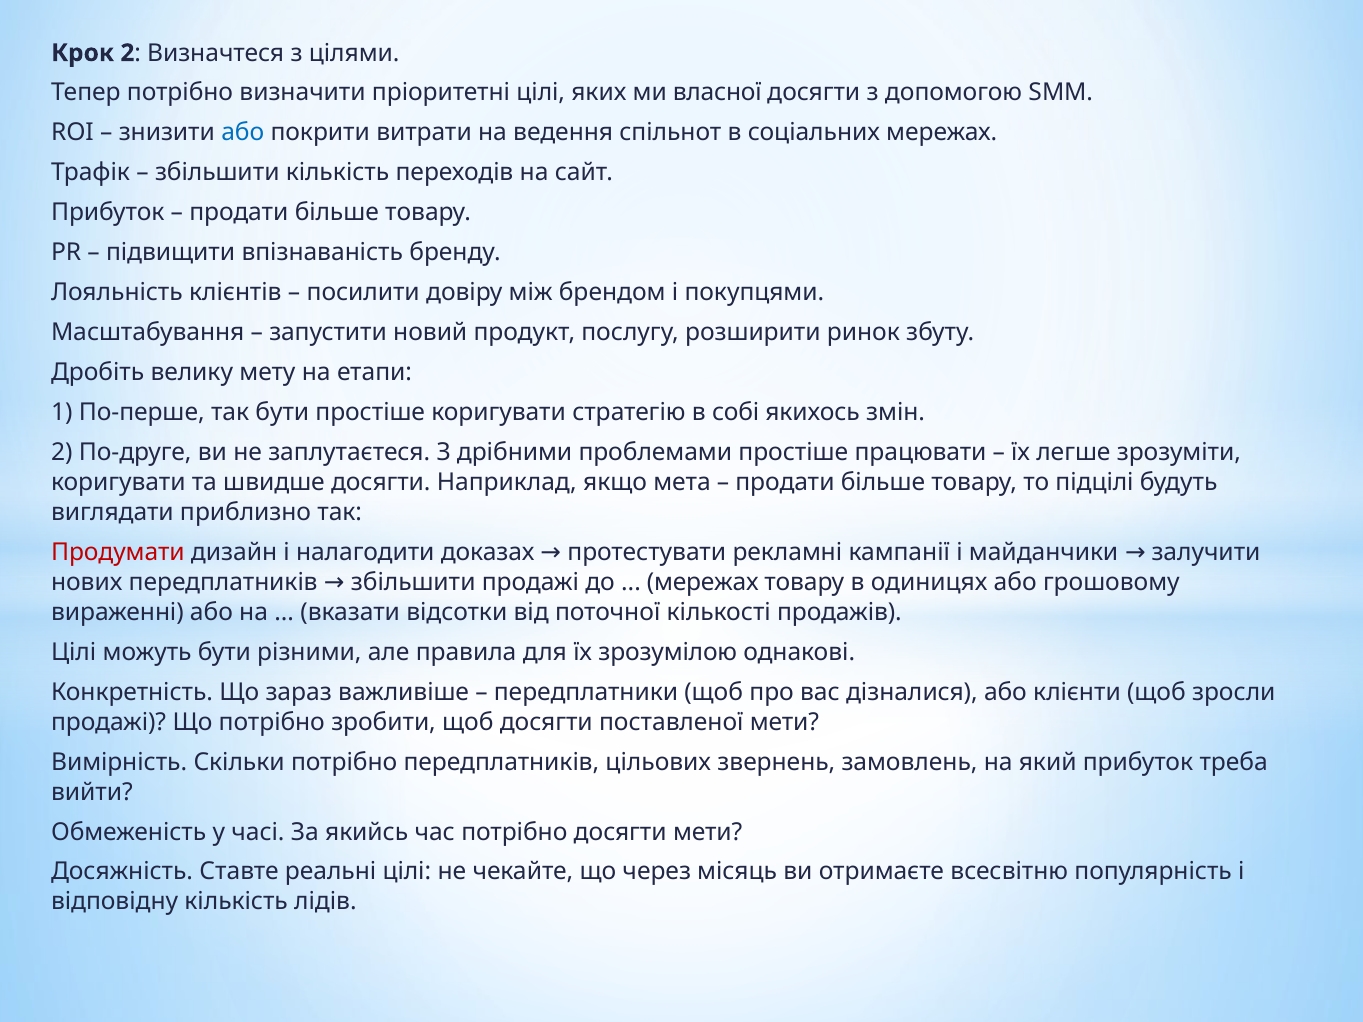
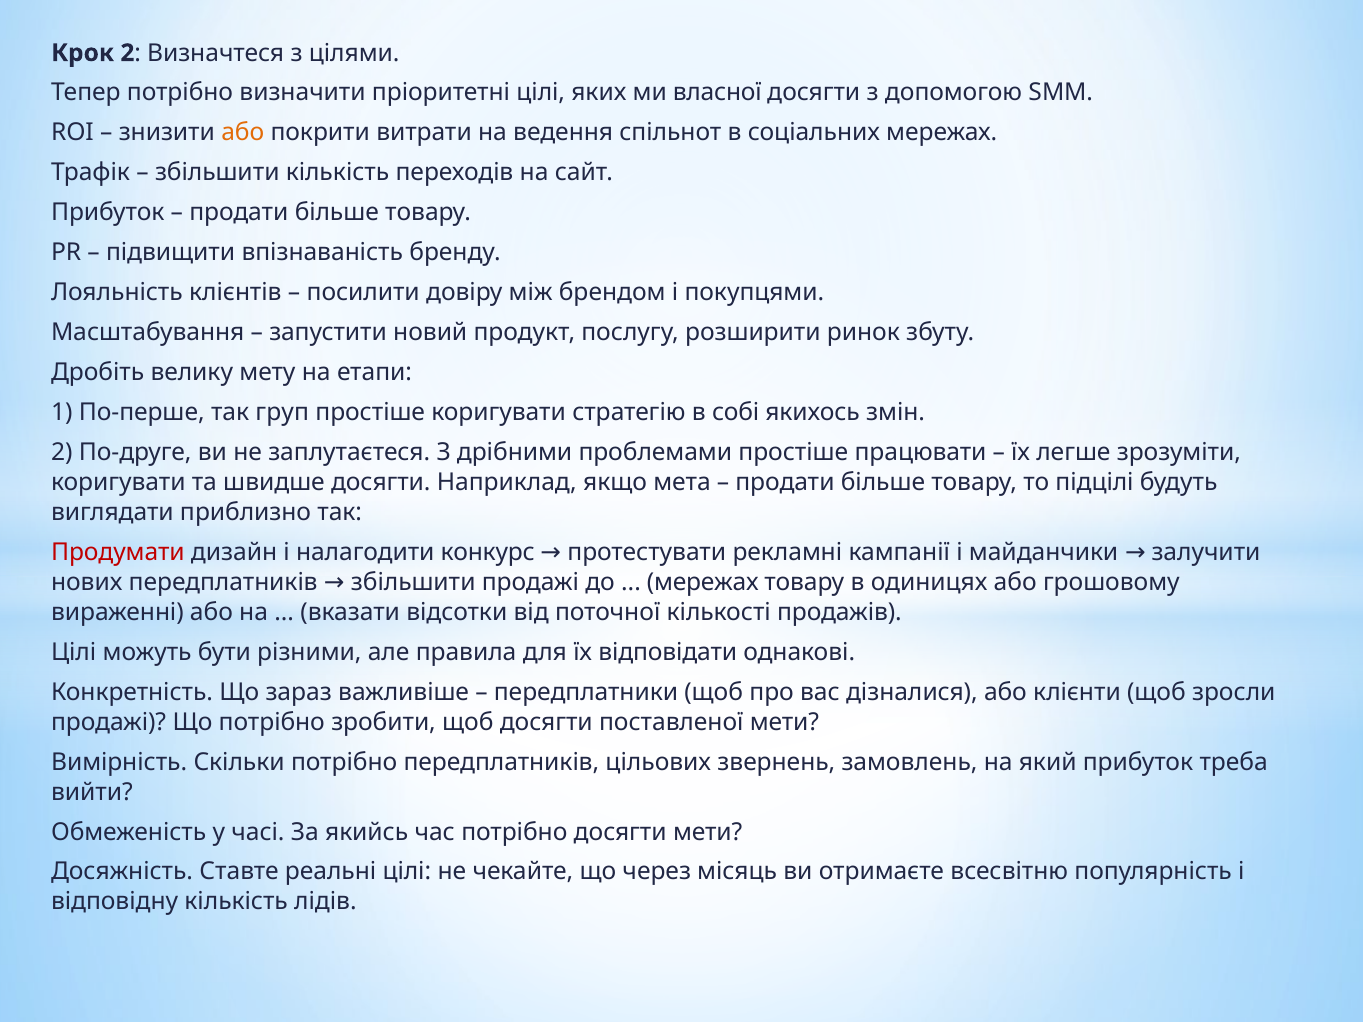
або colour: blue -> orange (243, 133)
так бути: бути -> груп (282, 412)
доказах: доказах -> конкурс (488, 552)
зрозумілою: зрозумілою -> відповідати (668, 652)
